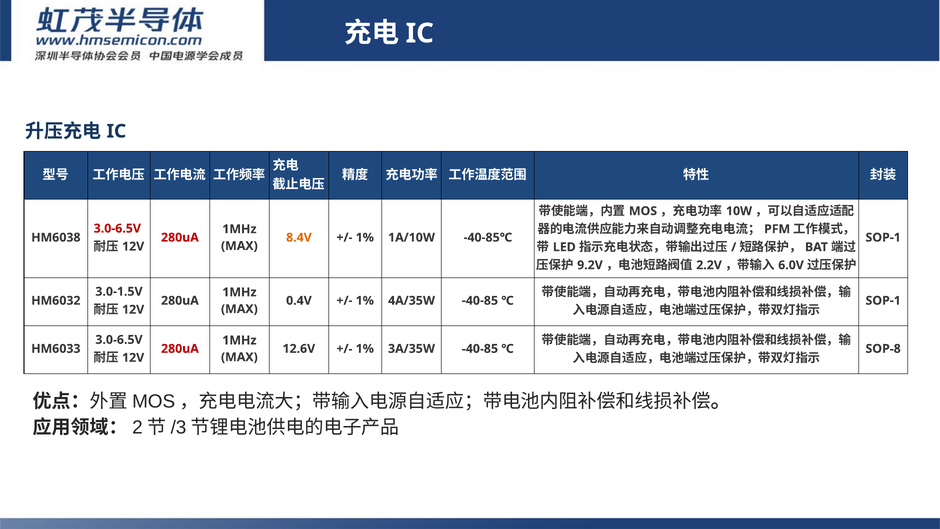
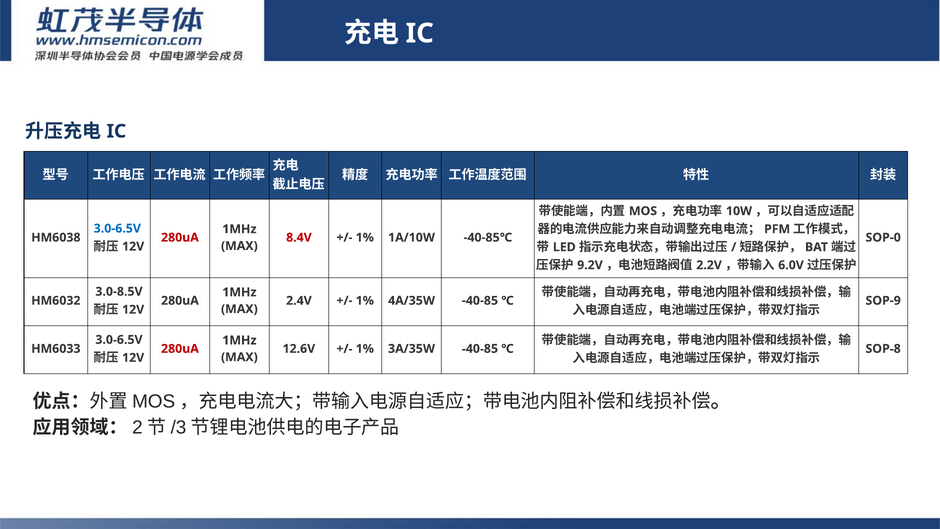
3.0-6.5V colour: red -> blue (117, 228)
8.4V colour: orange -> red (299, 237)
SOP-1: SOP-1 -> SOP-0 (883, 237)
3.0-1.5V: 3.0-1.5V -> 3.0-8.5V (119, 291)
0.4V: 0.4V -> 2.4V (299, 301)
SOP-1: SOP-1 -> SOP-9 (883, 301)
